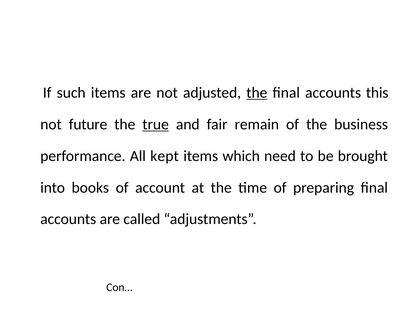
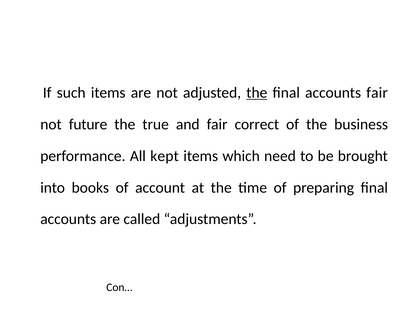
accounts this: this -> fair (377, 93)
true underline: present -> none (156, 124)
remain: remain -> correct (257, 124)
